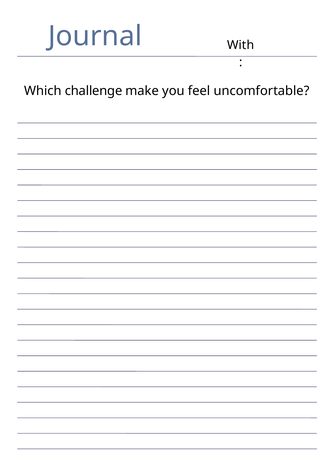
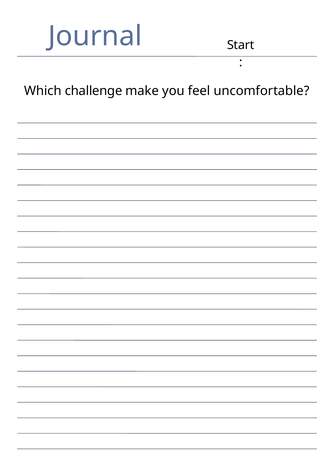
With: With -> Start (241, 45)
